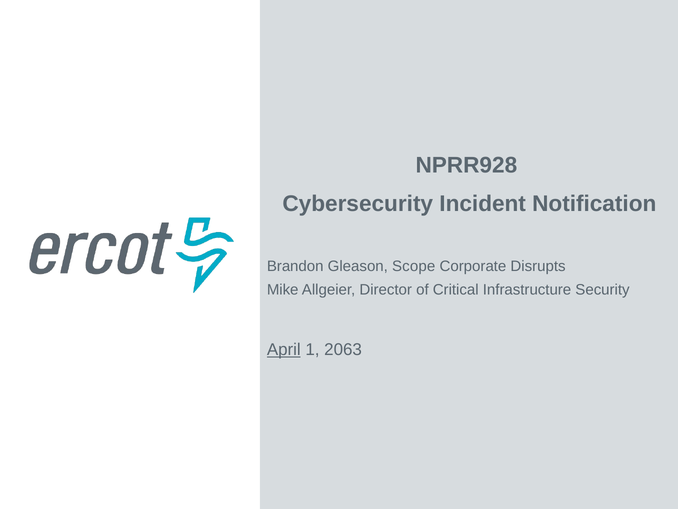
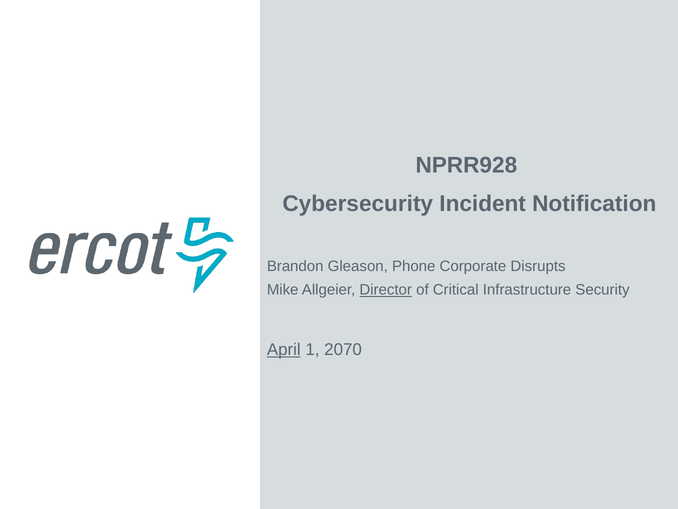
Scope: Scope -> Phone (414, 266)
Director underline: none -> present (386, 290)
2063: 2063 -> 2070 (343, 349)
